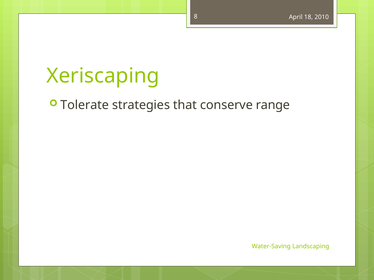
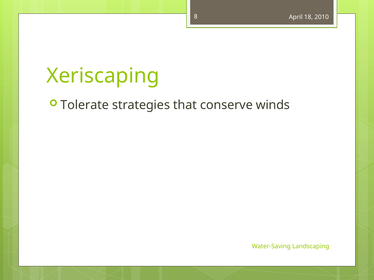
range: range -> winds (273, 105)
